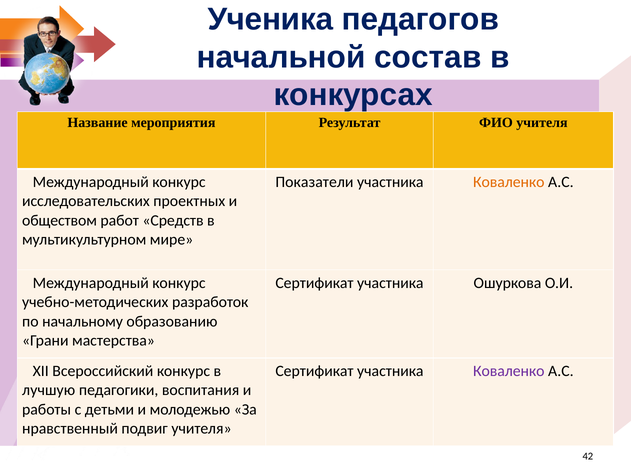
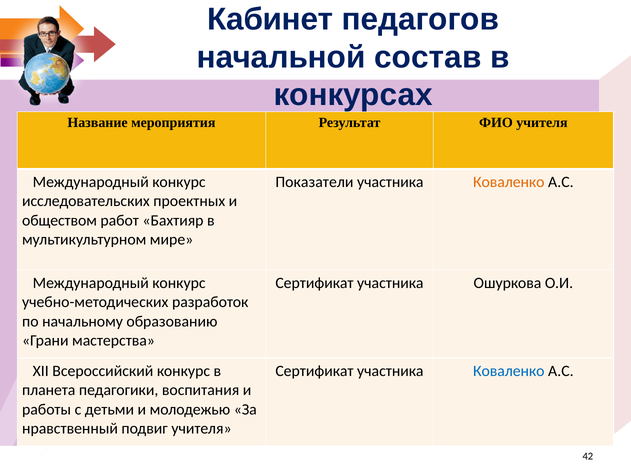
Ученика: Ученика -> Кабинет (270, 19)
Средств: Средств -> Бахтияр (173, 220)
Коваленко colour: purple -> blue (509, 371)
лучшую: лучшую -> планета (49, 390)
